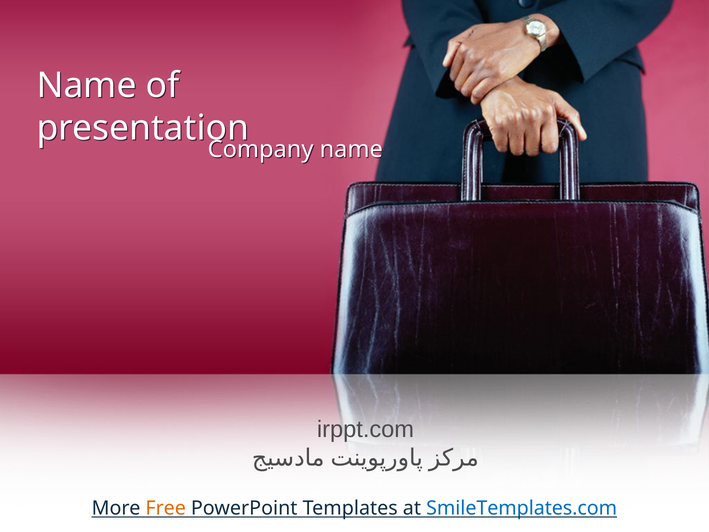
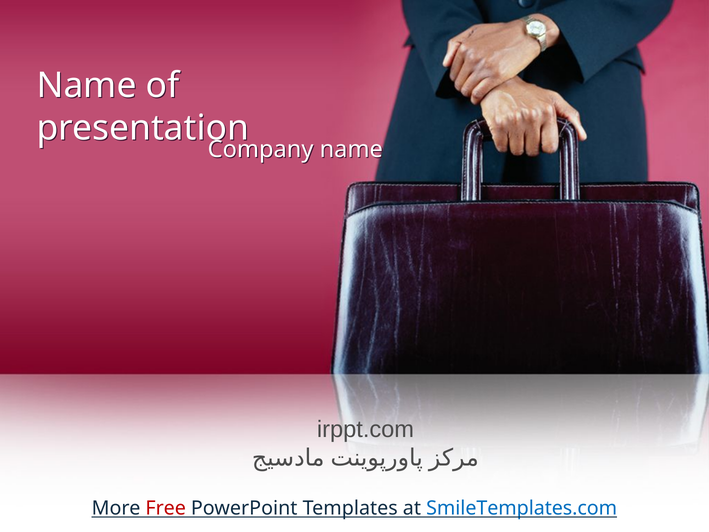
Free colour: orange -> red (166, 508)
